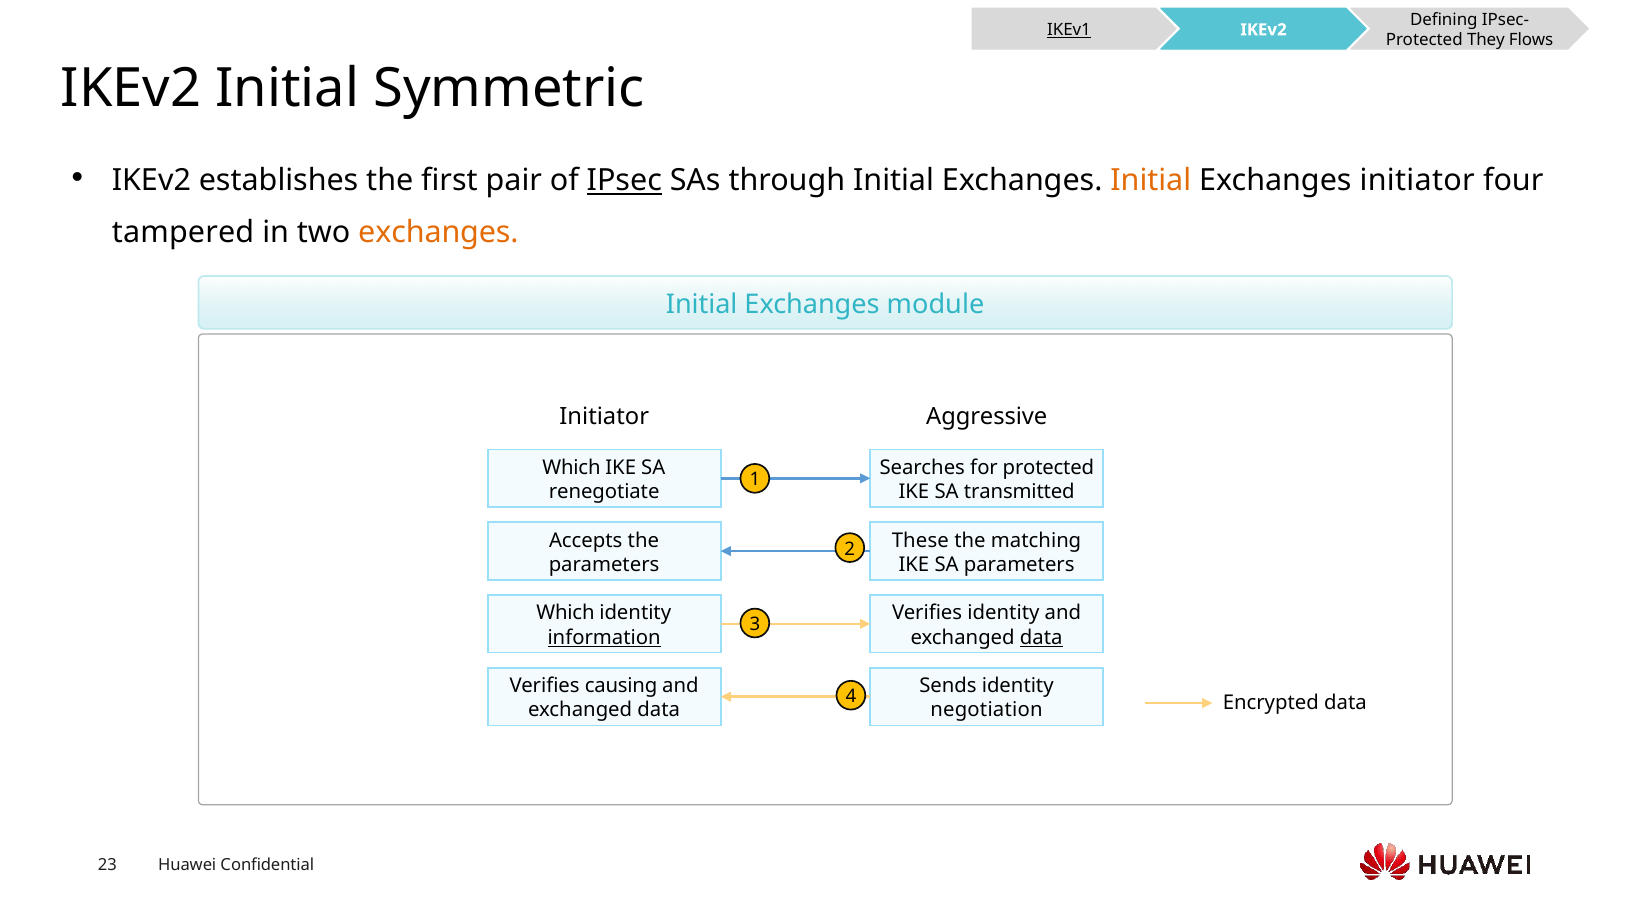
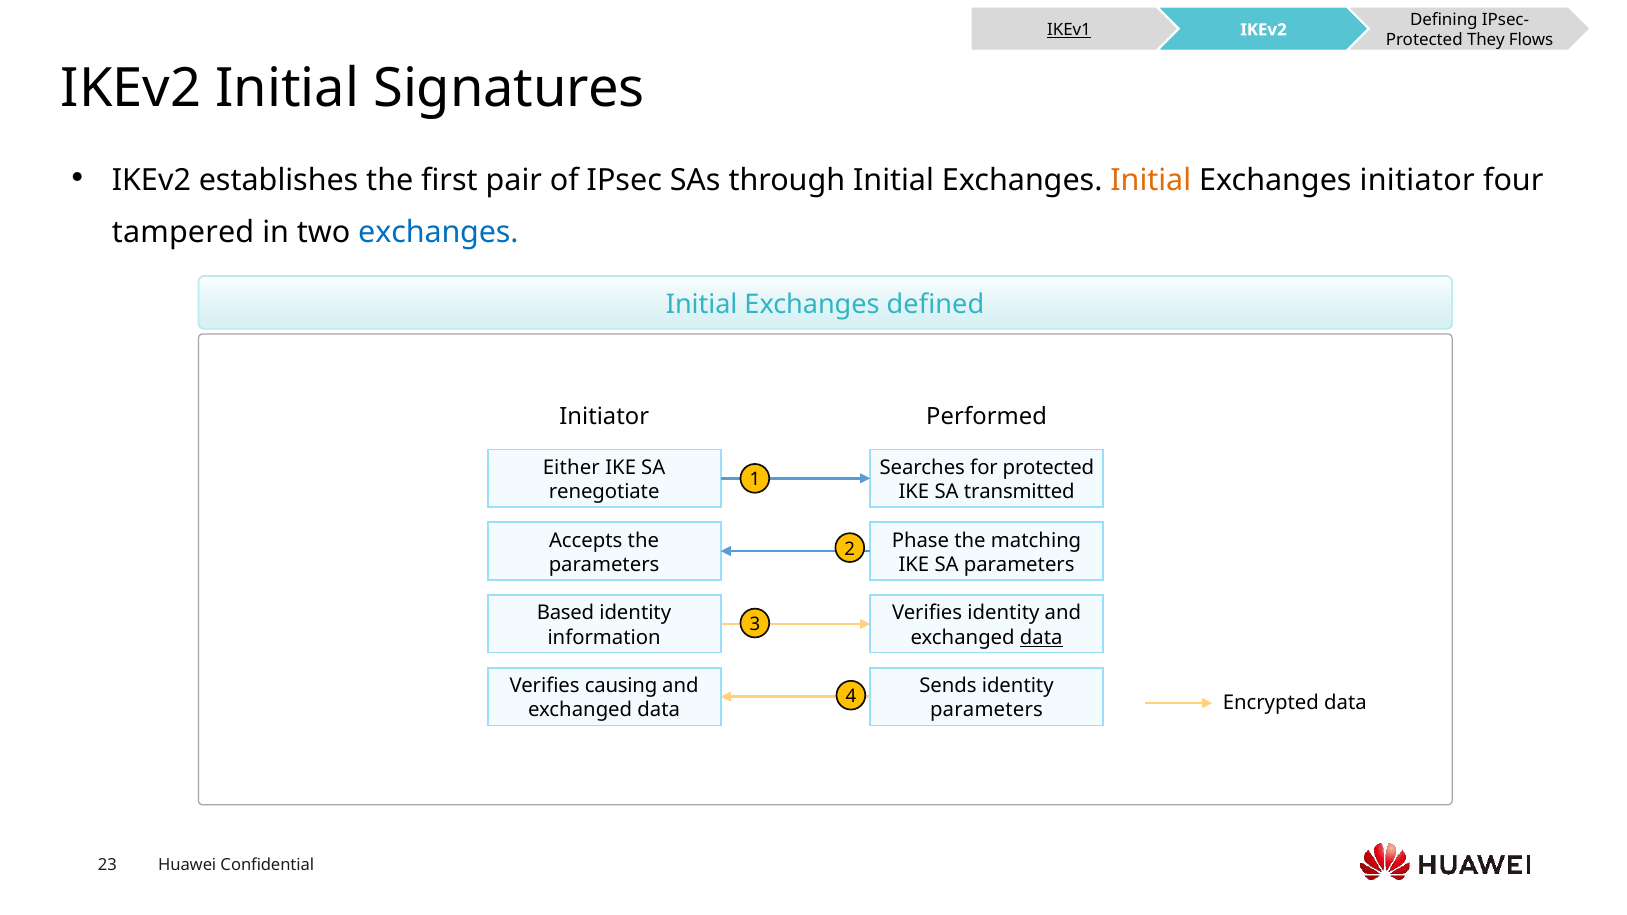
Symmetric: Symmetric -> Signatures (509, 89)
IPsec underline: present -> none (624, 181)
exchanges colour: orange -> blue (438, 232)
module: module -> defined (935, 304)
Aggressive: Aggressive -> Performed (987, 416)
Which: Which -> Either (571, 468)
These: These -> Phase (920, 540)
Which: Which -> Based (565, 613)
information underline: present -> none (604, 638)
negotiation: negotiation -> parameters (986, 710)
